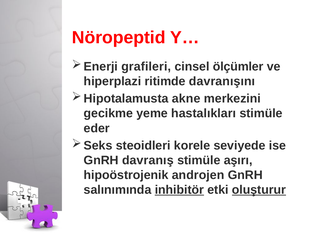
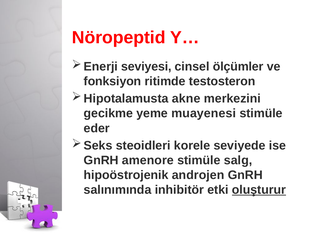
grafileri: grafileri -> seviyesi (146, 66)
hiperplazi: hiperplazi -> fonksiyon (112, 81)
davranışını: davranışını -> testosteron (222, 81)
hastalıkları: hastalıkları -> muayenesi (204, 113)
davranış: davranış -> amenore (148, 160)
aşırı: aşırı -> salg (238, 160)
inhibitör underline: present -> none (179, 190)
